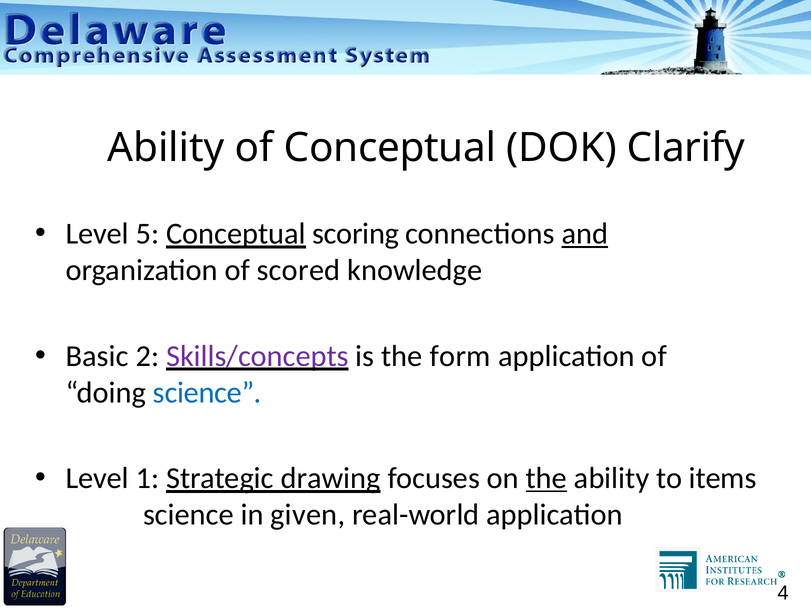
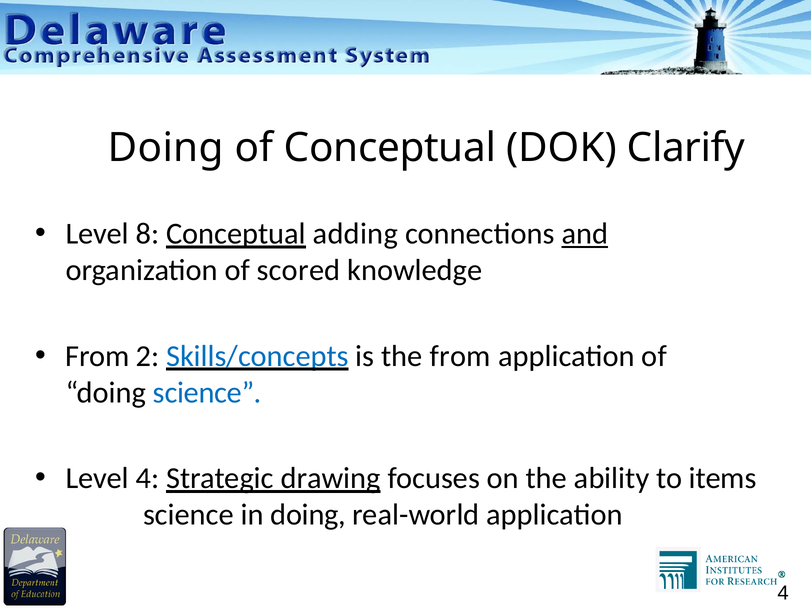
Ability: Ability -> Doing (166, 148)
5: 5 -> 8 (147, 234)
scoring: scoring -> adding (355, 234)
Basic: Basic -> From (97, 356)
Skills/concepts colour: purple -> blue (257, 356)
the form: form -> from (460, 356)
Level 1: 1 -> 4 (147, 478)
the underline: present -> none (546, 478)
in given: given -> doing (308, 515)
